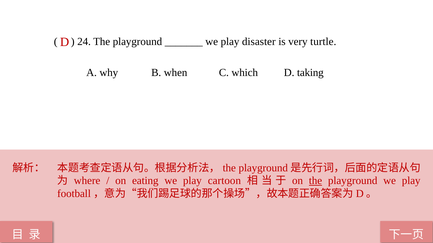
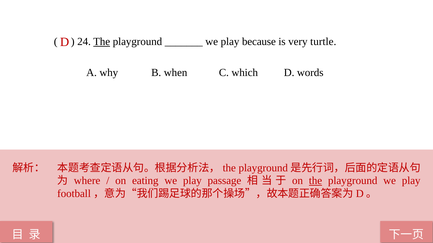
The underline: none -> present (102, 42)
disaster: disaster -> because (259, 42)
taking: taking -> words (310, 73)
cartoon: cartoon -> passage (224, 181)
